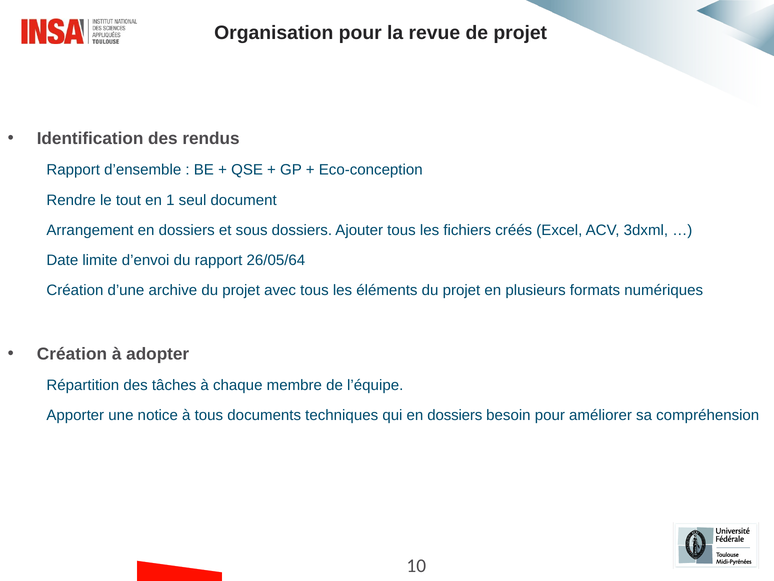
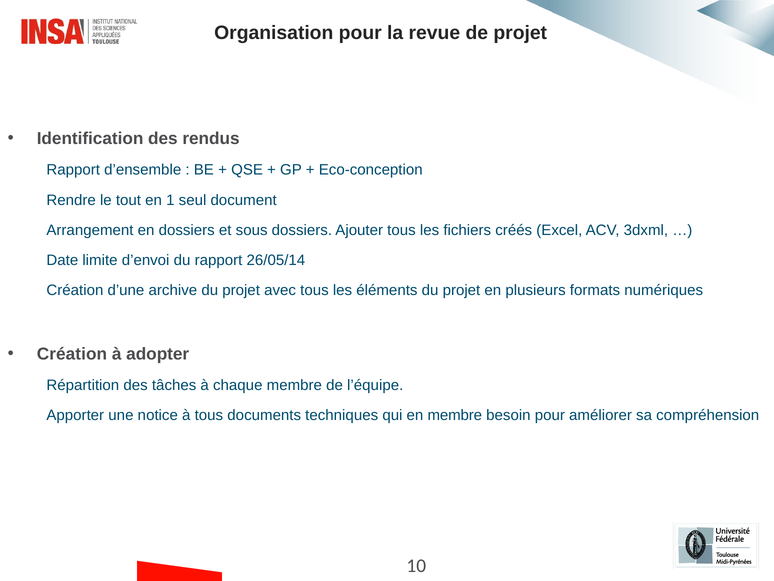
26/05/64: 26/05/64 -> 26/05/14 (276, 260)
qui en dossiers: dossiers -> membre (455, 415)
